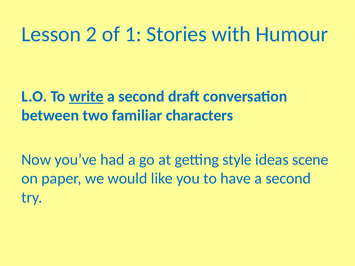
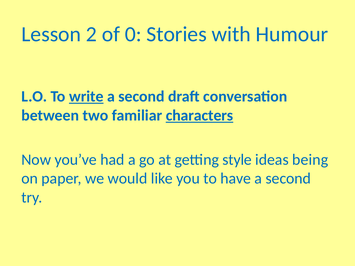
1: 1 -> 0 (133, 34)
characters underline: none -> present (200, 116)
scene: scene -> being (310, 160)
